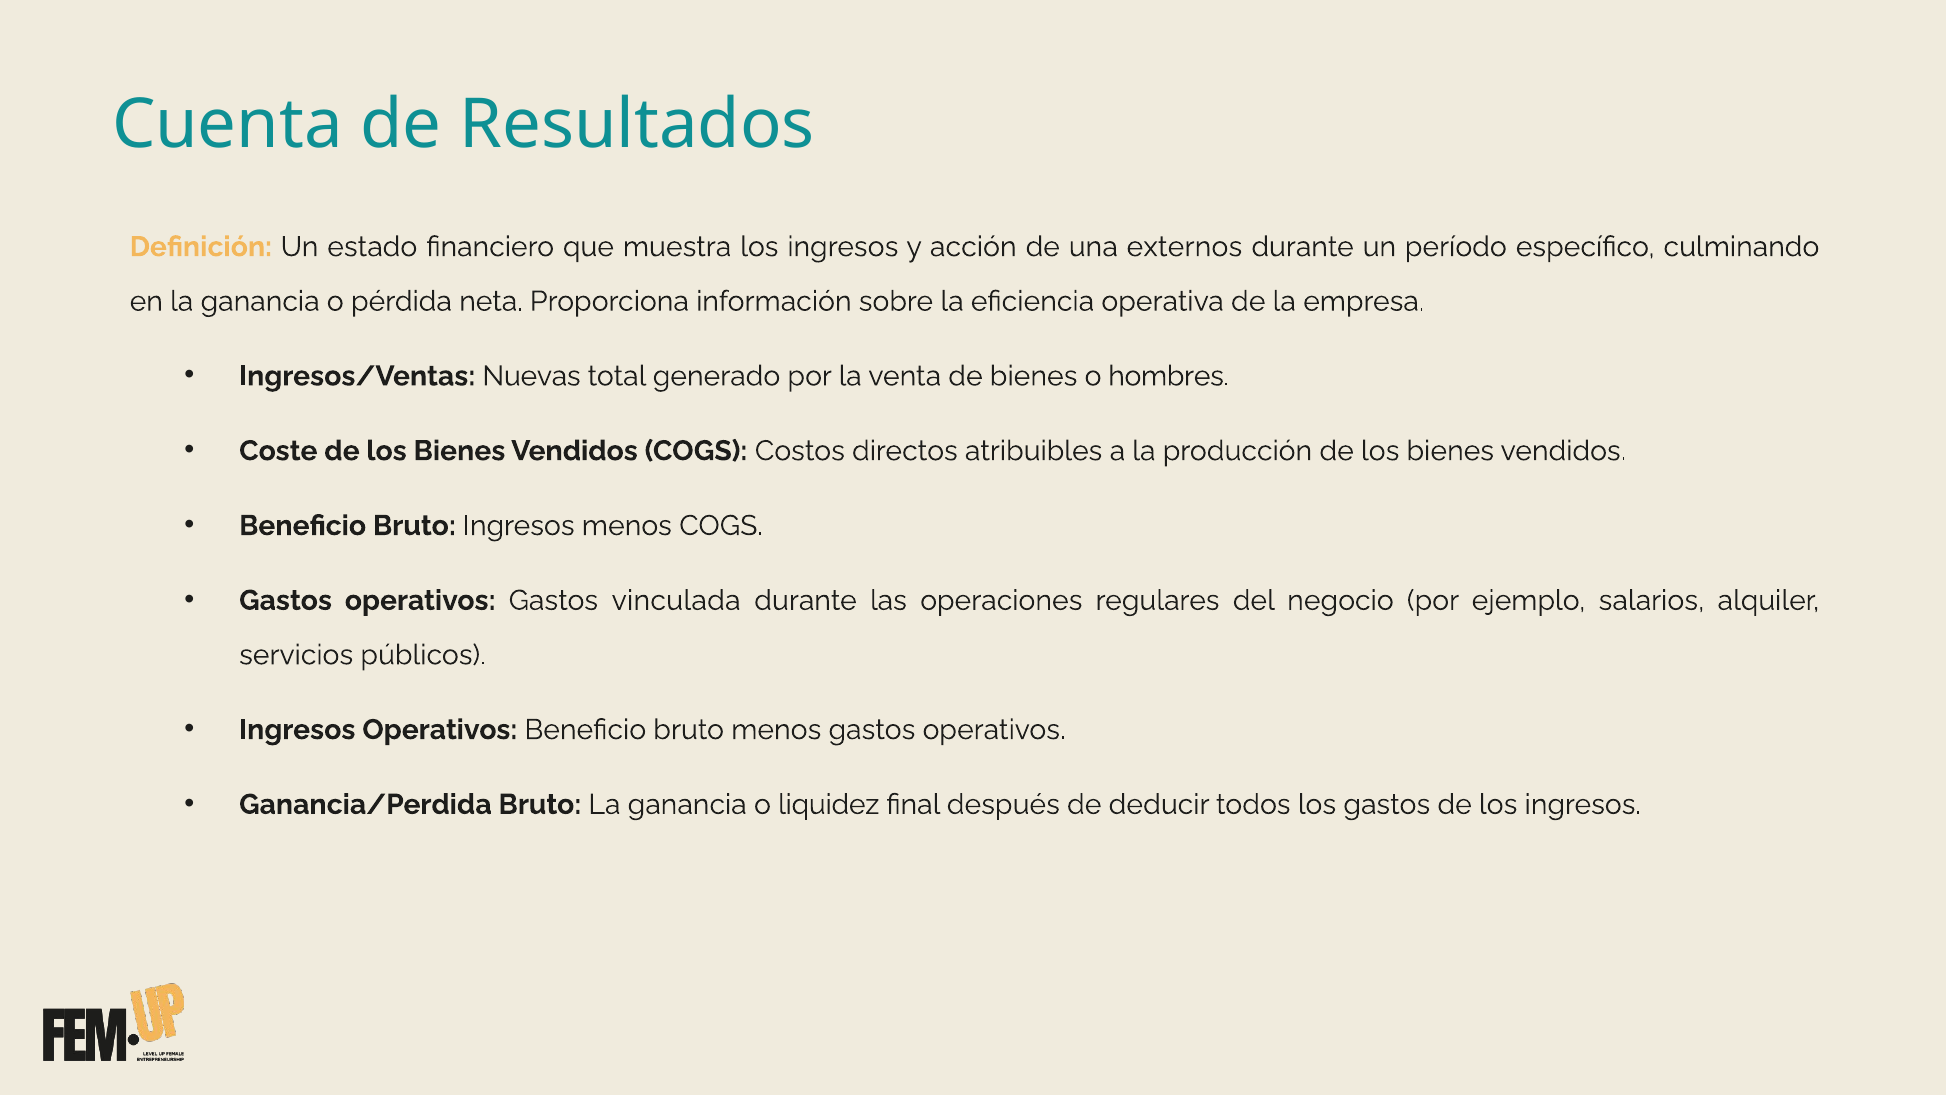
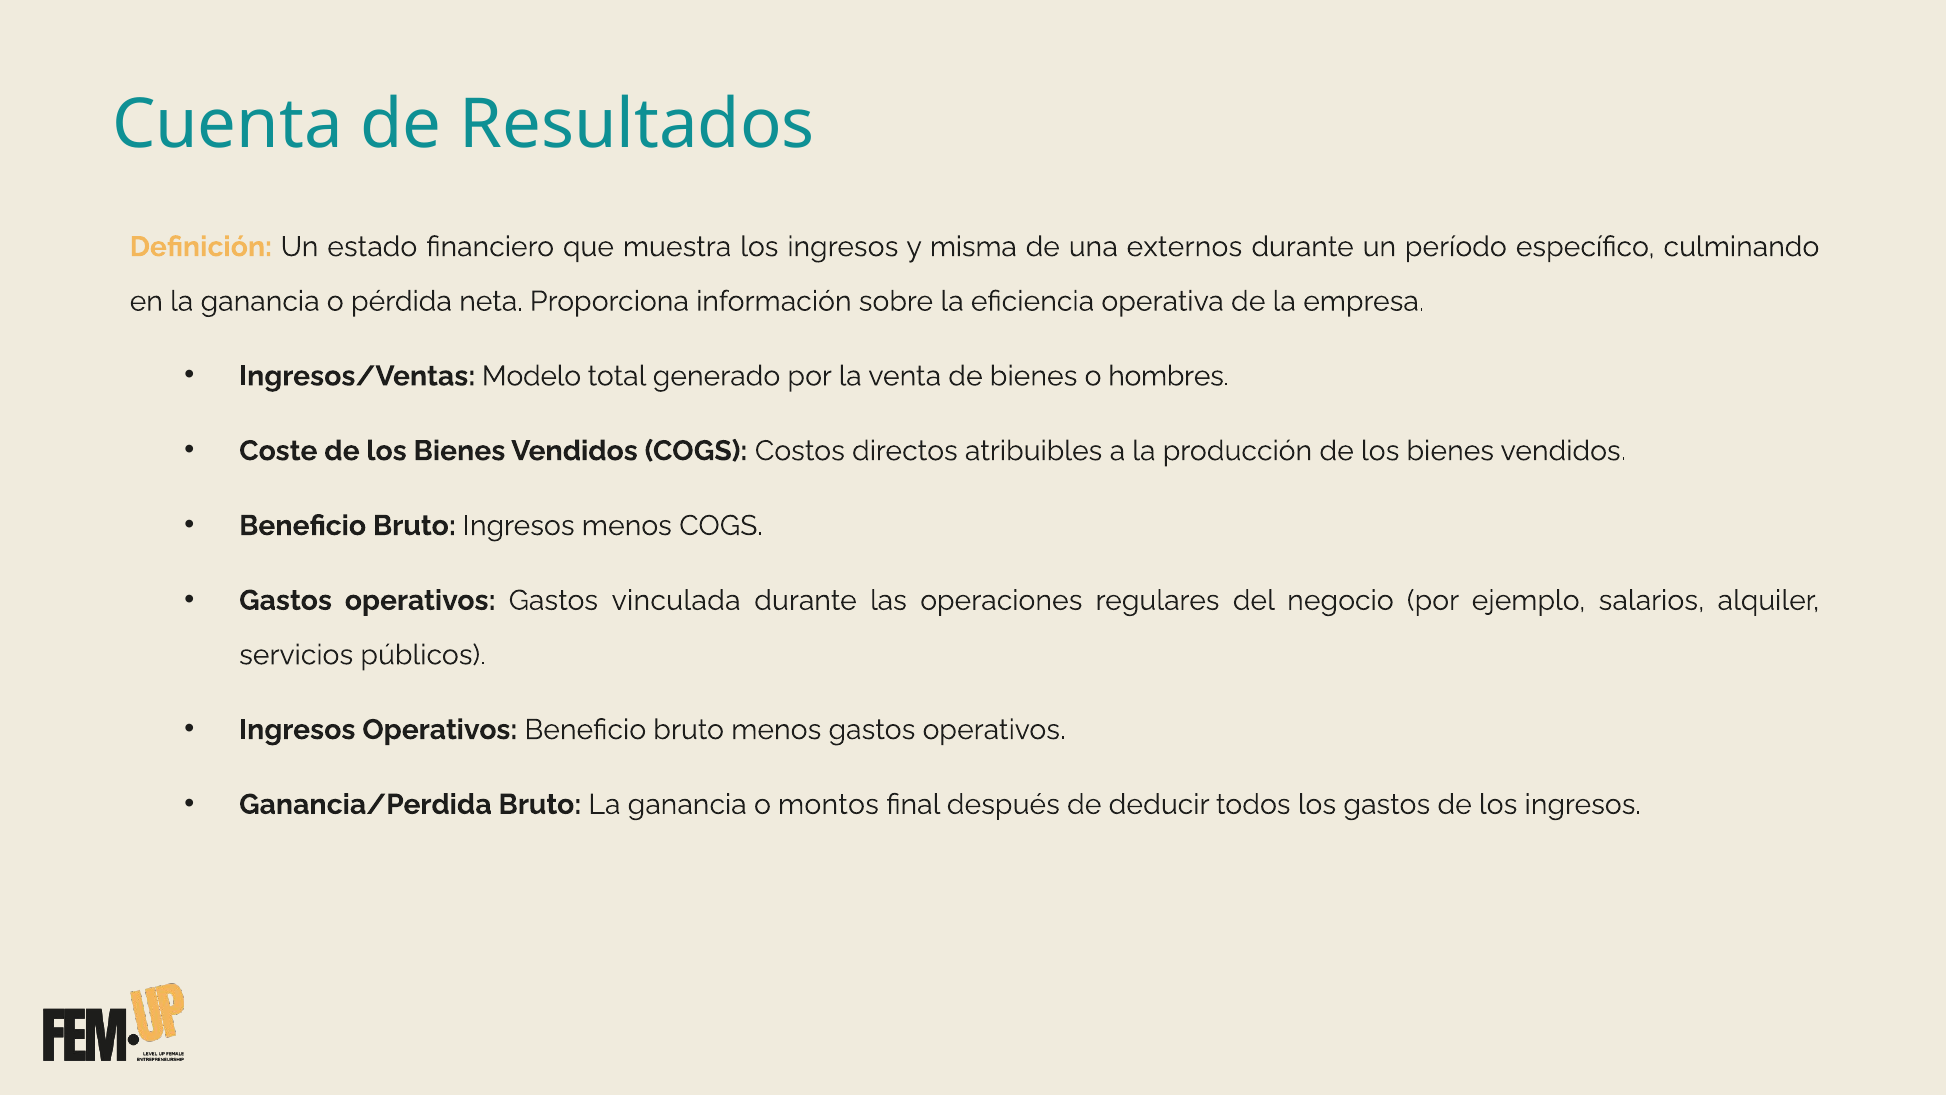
acción: acción -> misma (973, 247)
Nuevas: Nuevas -> Modelo (531, 376)
liquidez: liquidez -> montos (828, 804)
